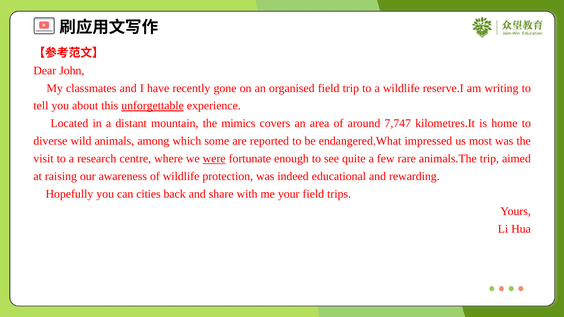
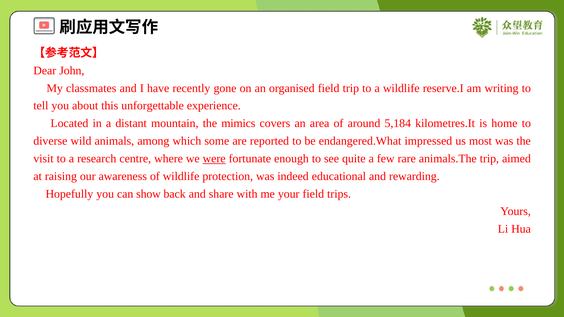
unforgettable underline: present -> none (153, 106)
7,747: 7,747 -> 5,184 (398, 123)
cities: cities -> show (148, 194)
